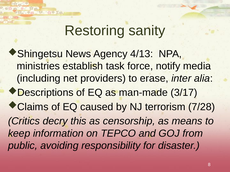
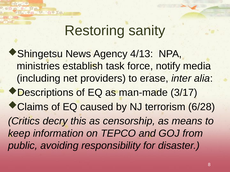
7/28: 7/28 -> 6/28 (202, 107)
